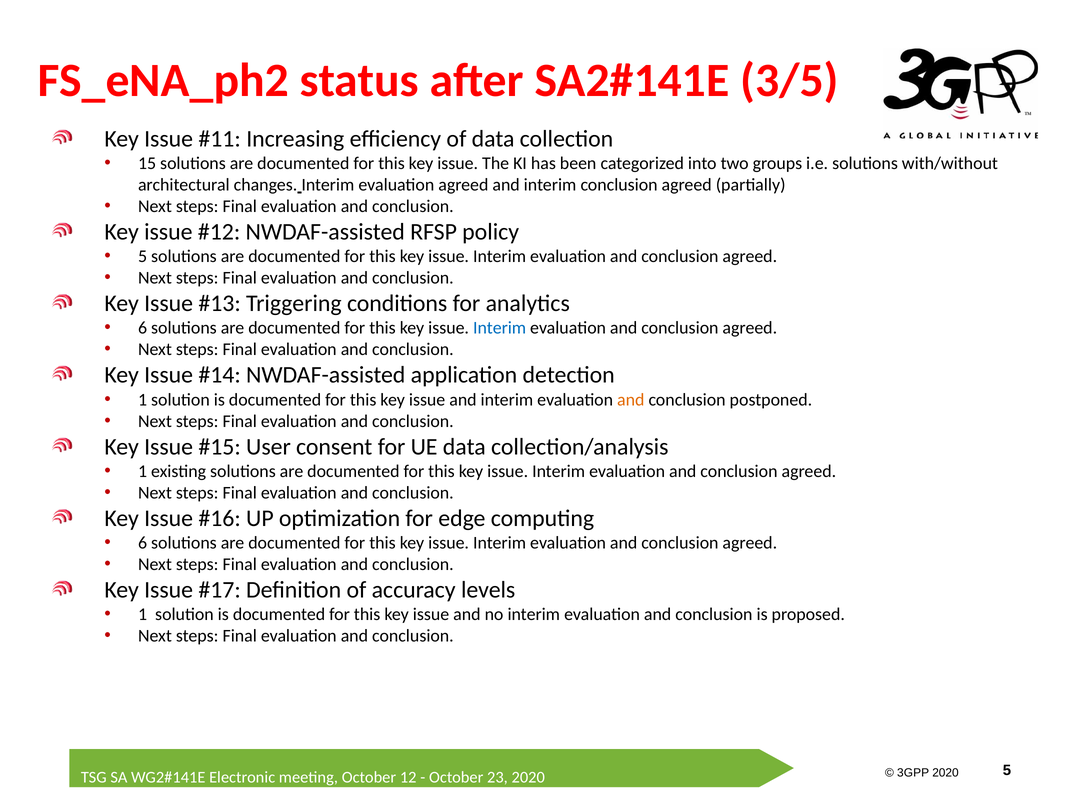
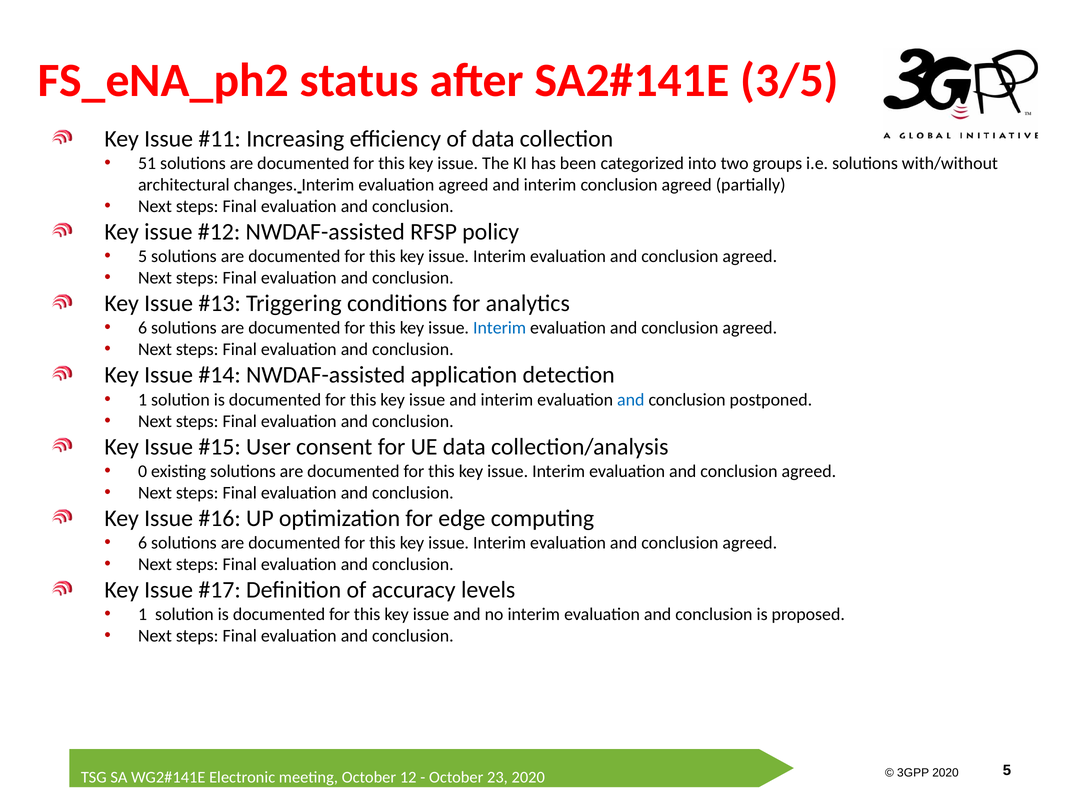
15: 15 -> 51 (147, 163)
and colour: orange -> blue (631, 399)
1: 1 -> 0 (143, 471)
